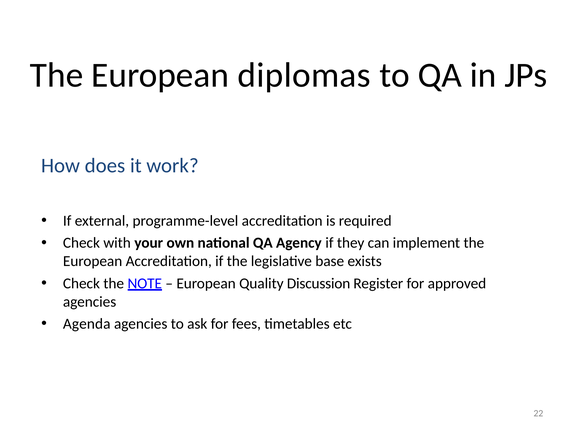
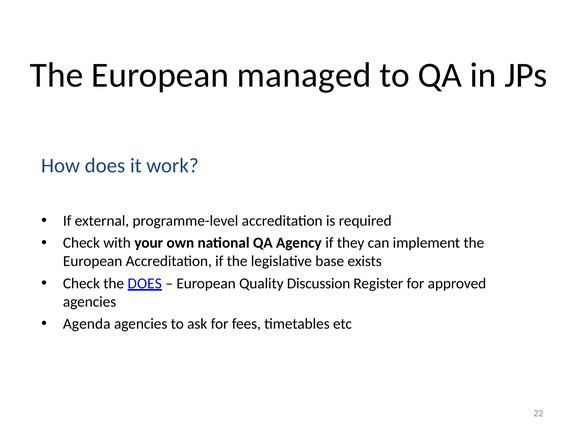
diplomas: diplomas -> managed (304, 75)
the NOTE: NOTE -> DOES (145, 284)
